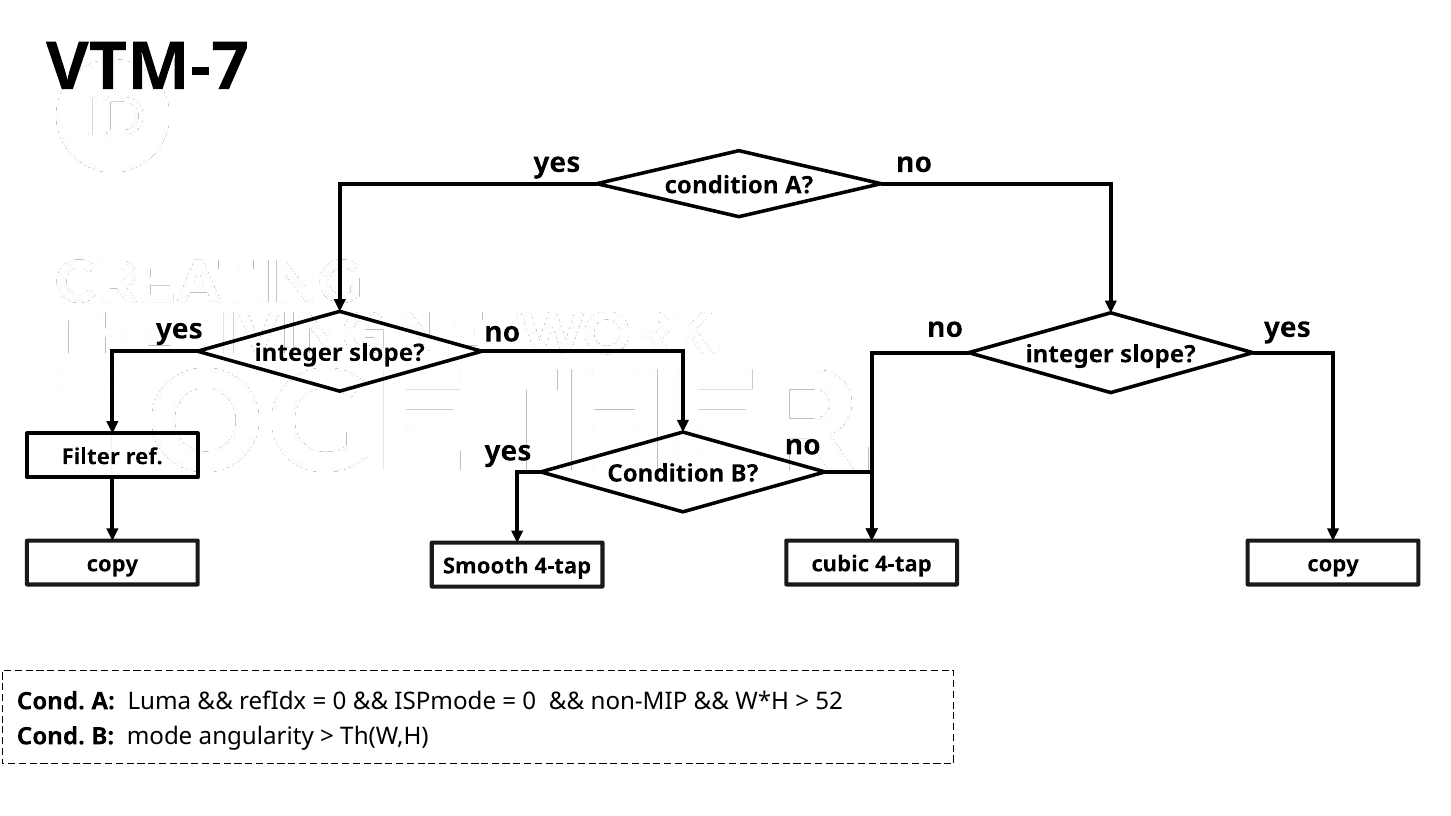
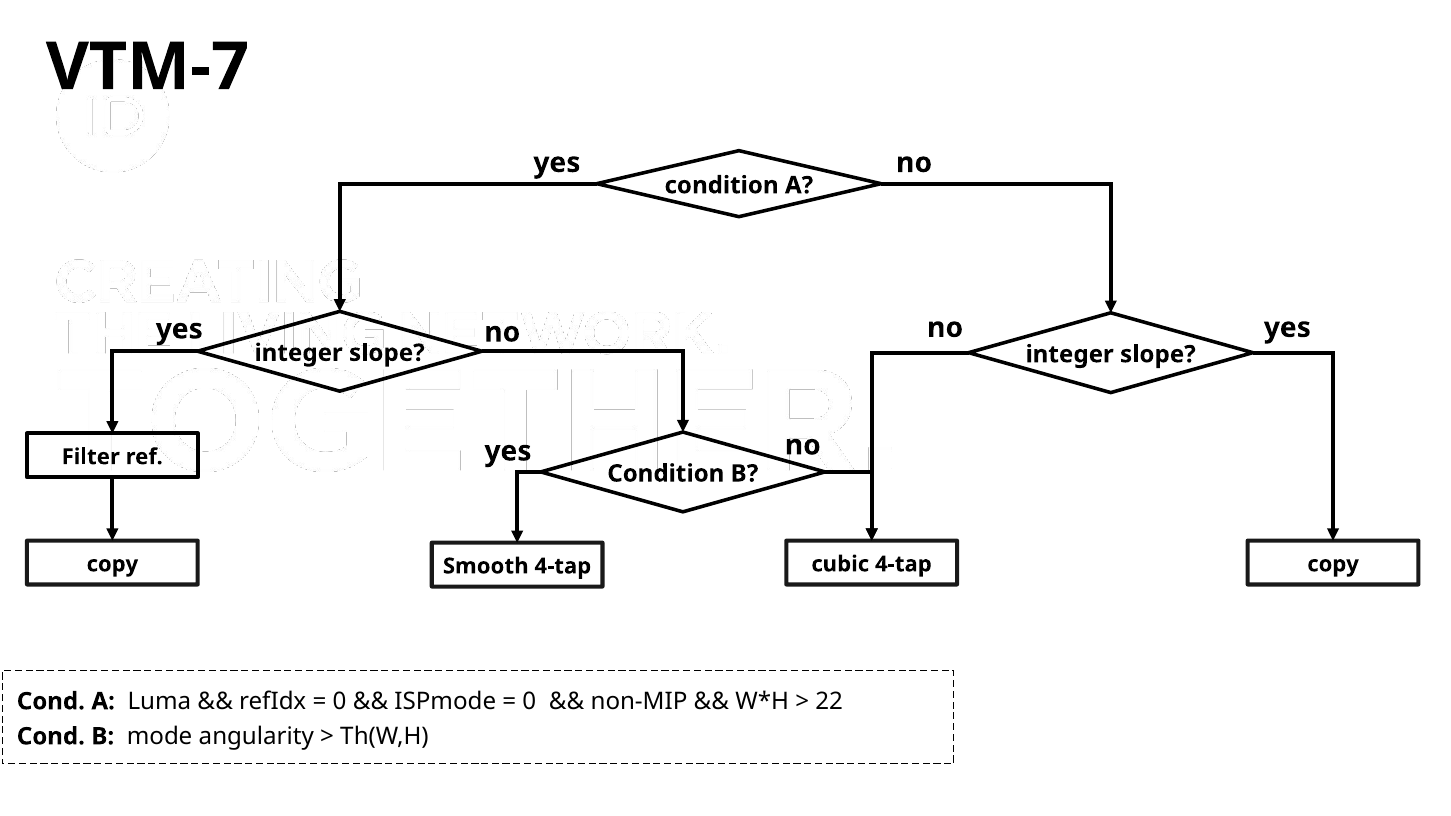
52: 52 -> 22 (829, 702)
